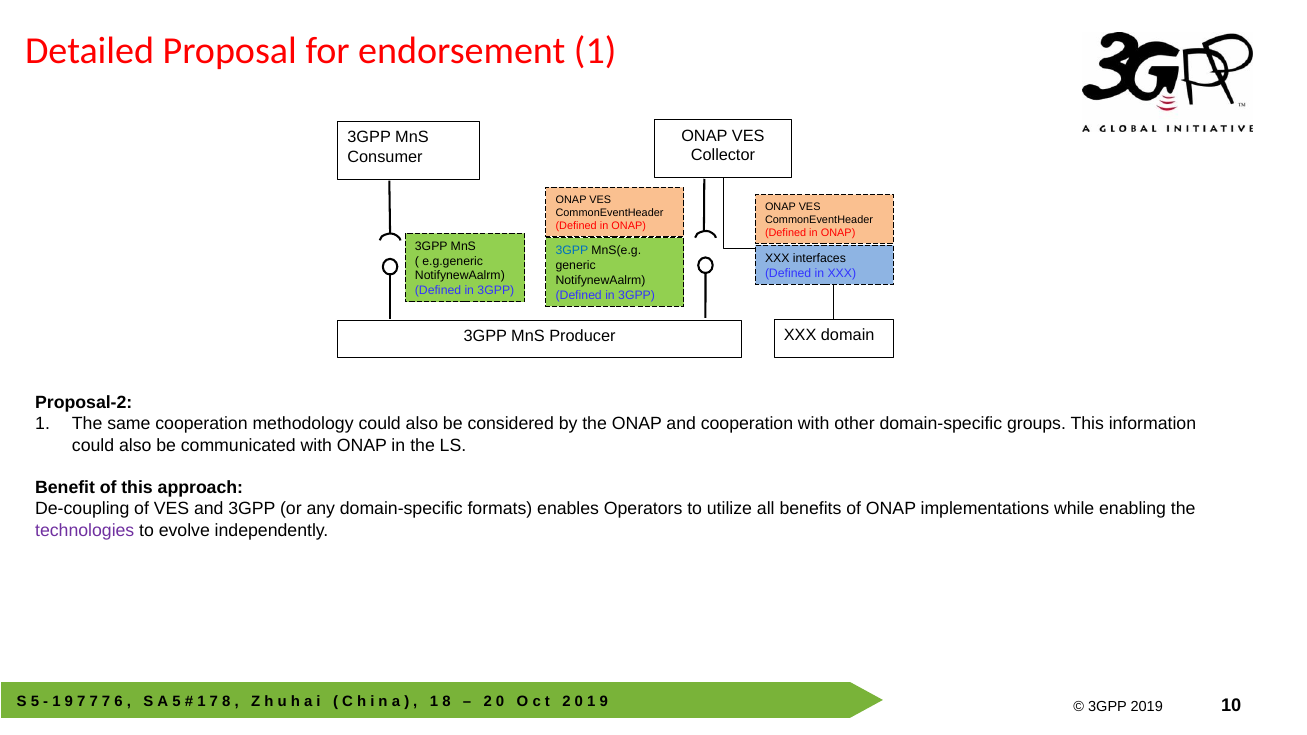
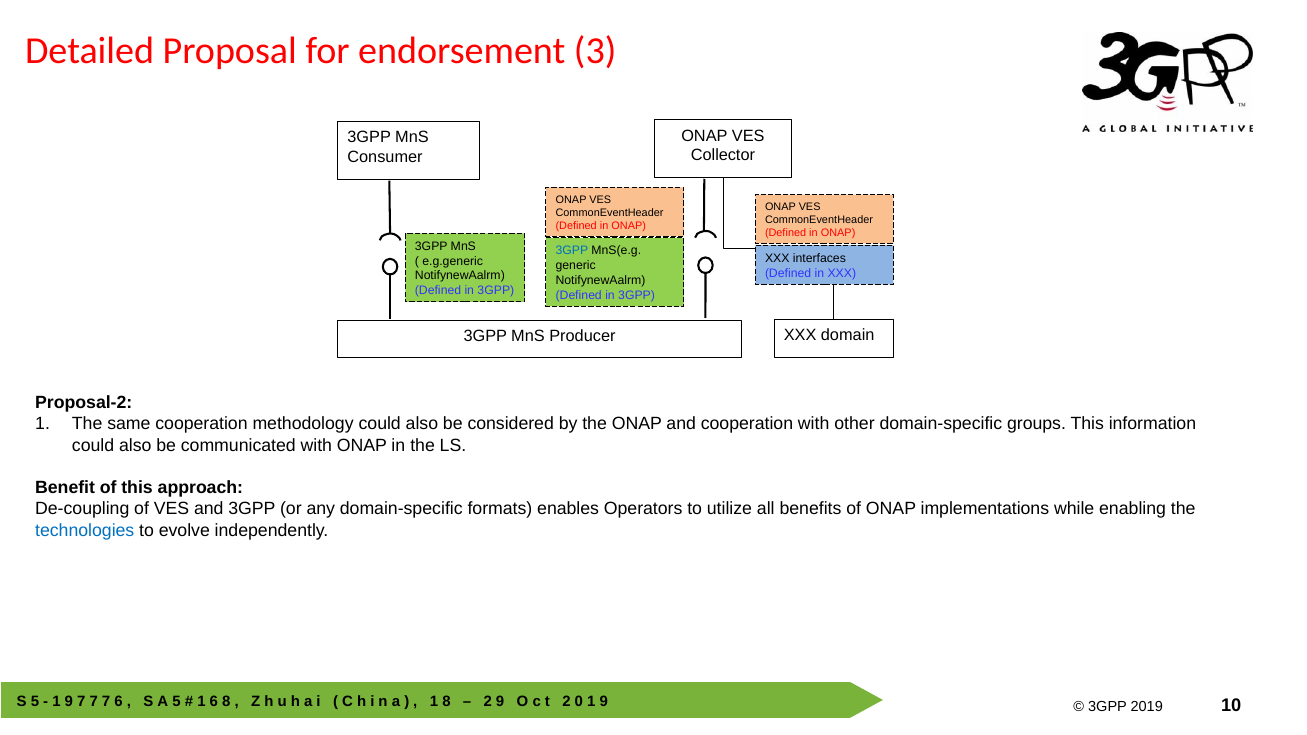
endorsement 1: 1 -> 3 (595, 51)
technologies colour: purple -> blue (85, 530)
7: 7 -> 6 (214, 702)
0: 0 -> 9 (500, 702)
